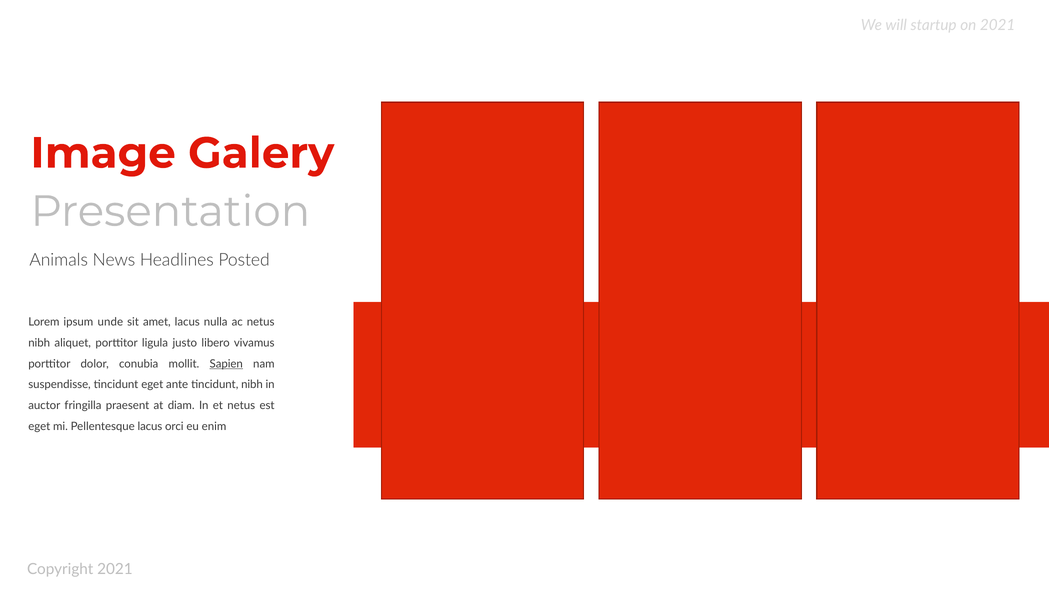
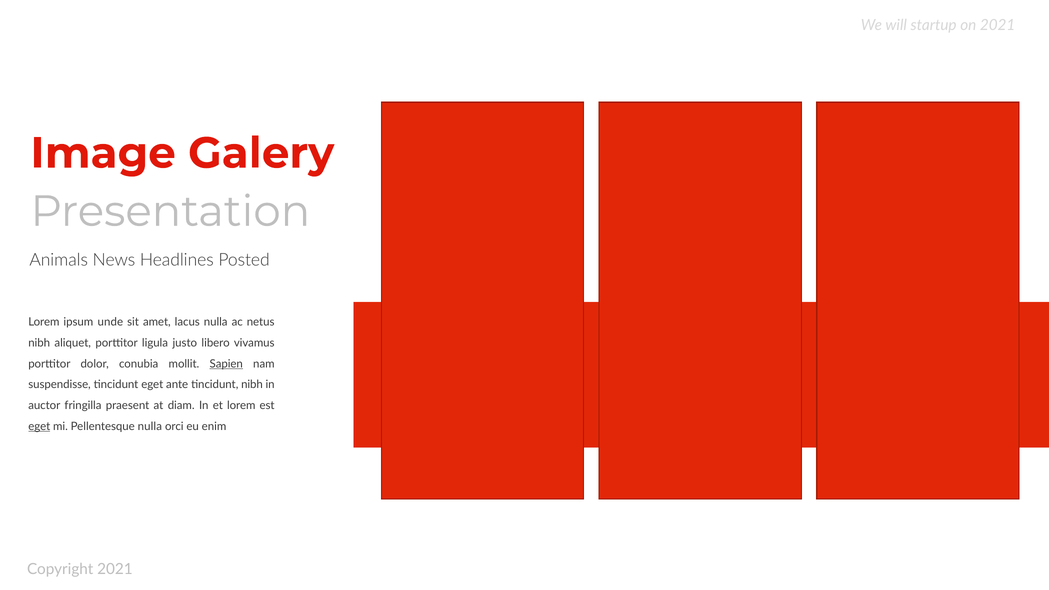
et netus: netus -> lorem (241, 406)
eget underline: none -> present (39, 426)
Pellentesque lacus: lacus -> nulla (150, 426)
